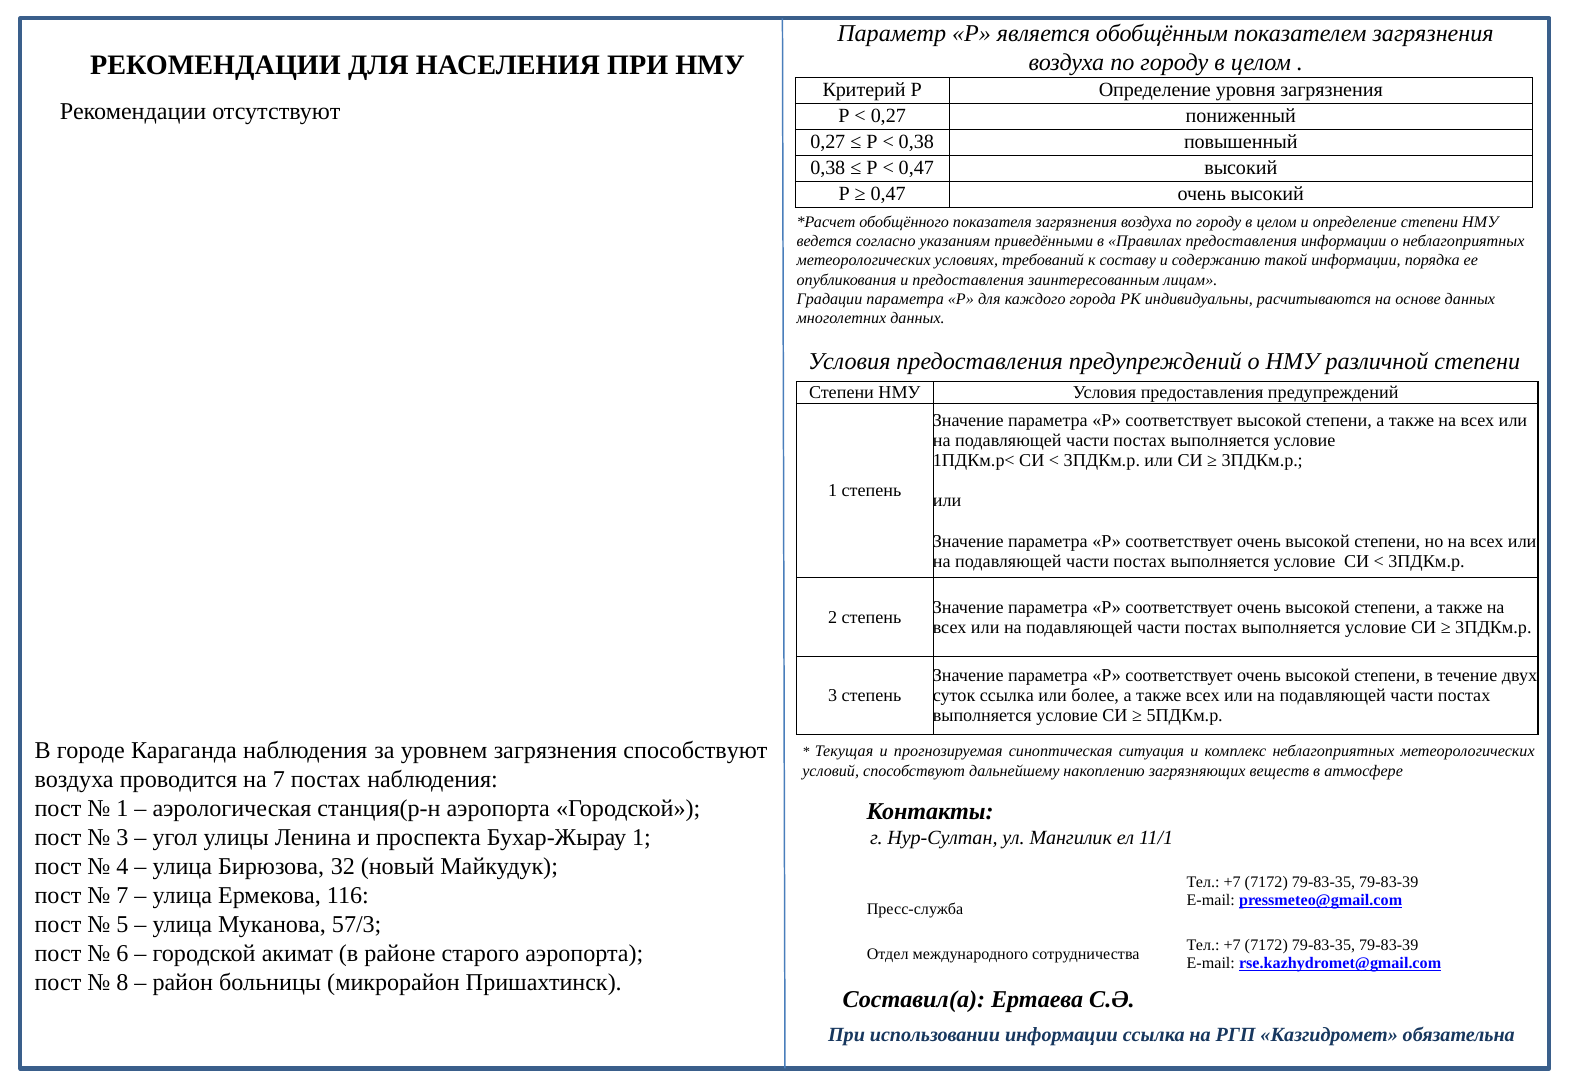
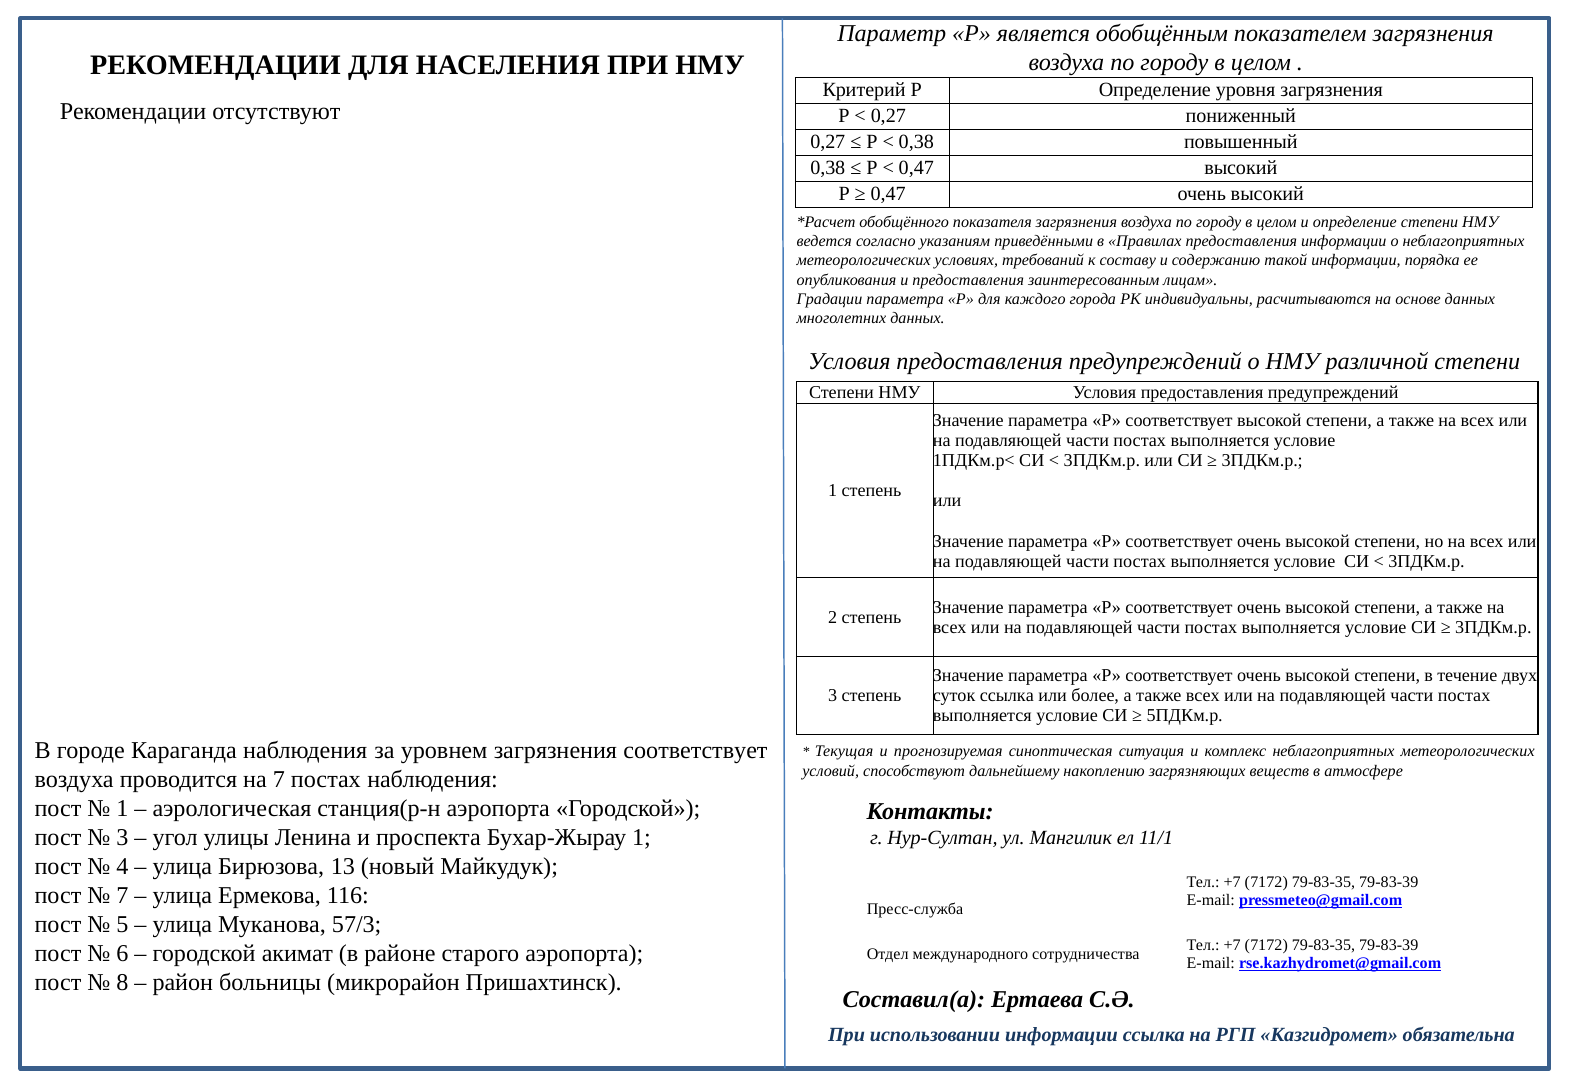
загрязнения способствуют: способствуют -> соответствует (695, 750)
32: 32 -> 13 (343, 866)
